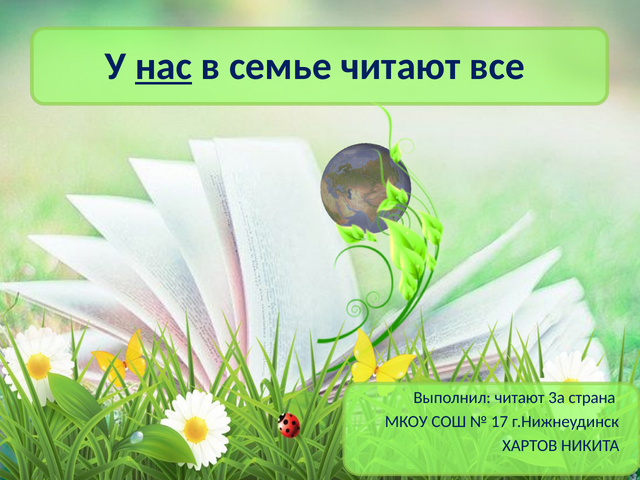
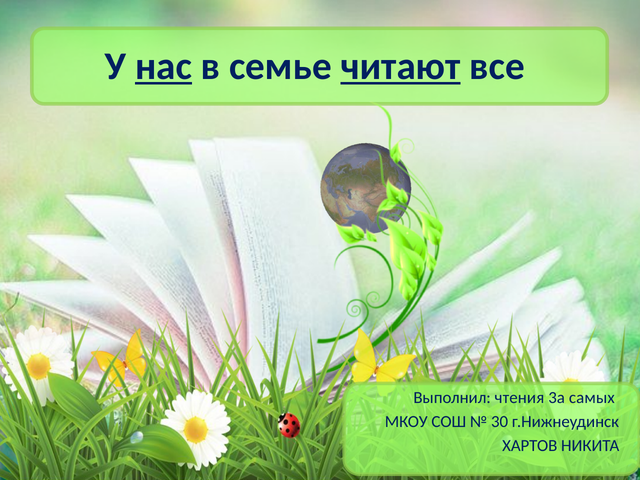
читают underline: none -> present (401, 67)
Выполнил читают: читают -> чтения (519, 398)
страна: страна -> самых (592, 398)
17: 17 -> 30 (500, 422)
